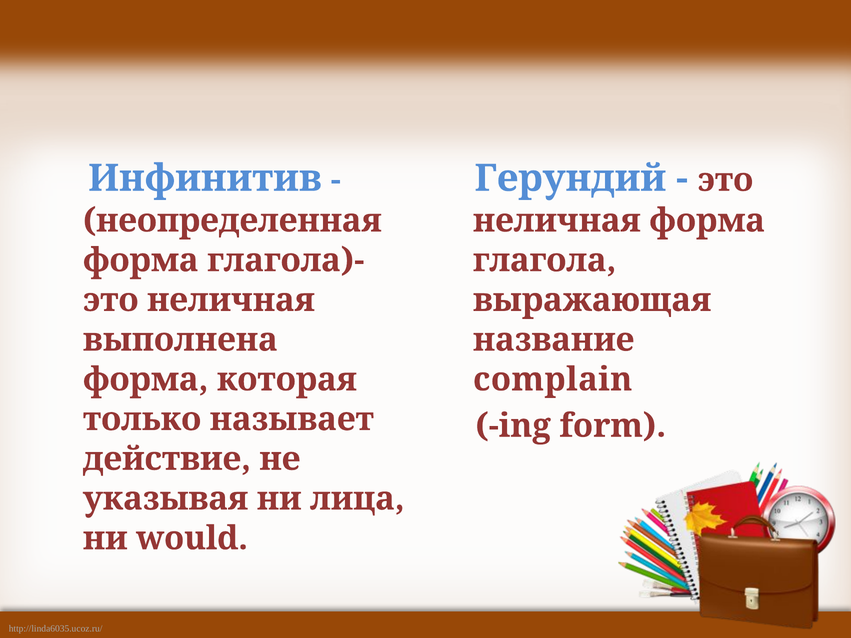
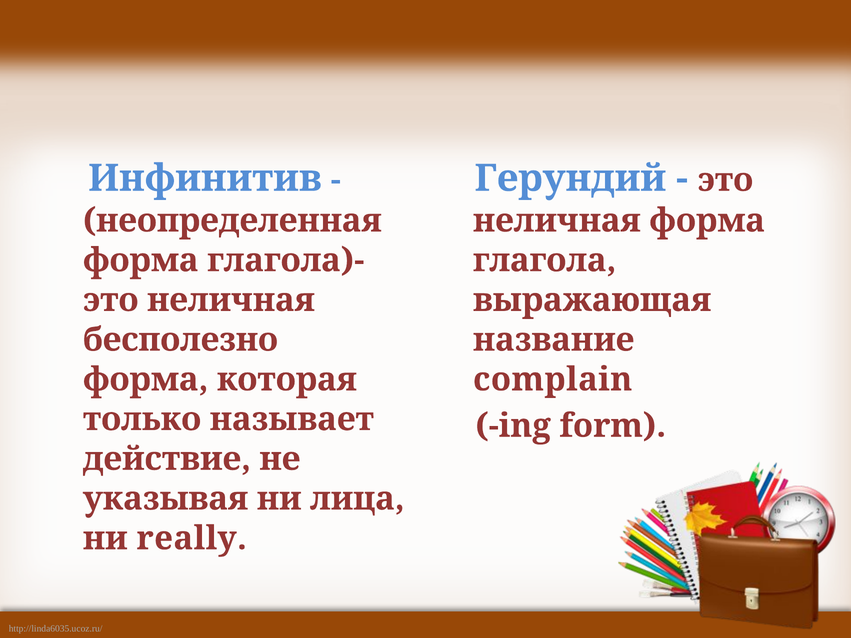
выполнена: выполнена -> бесполезно (180, 340)
would: would -> really (192, 539)
